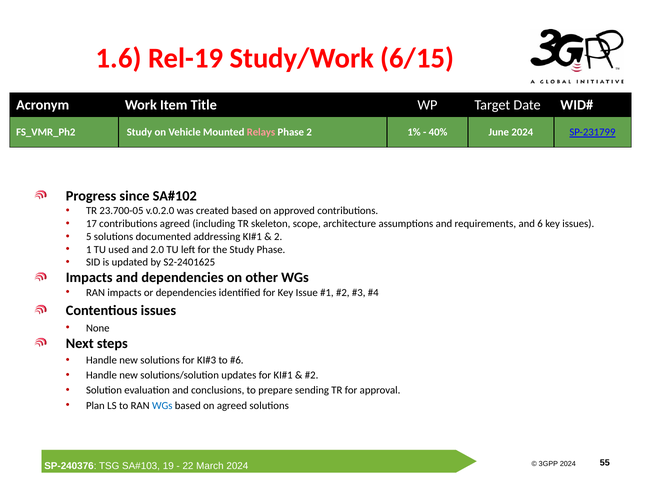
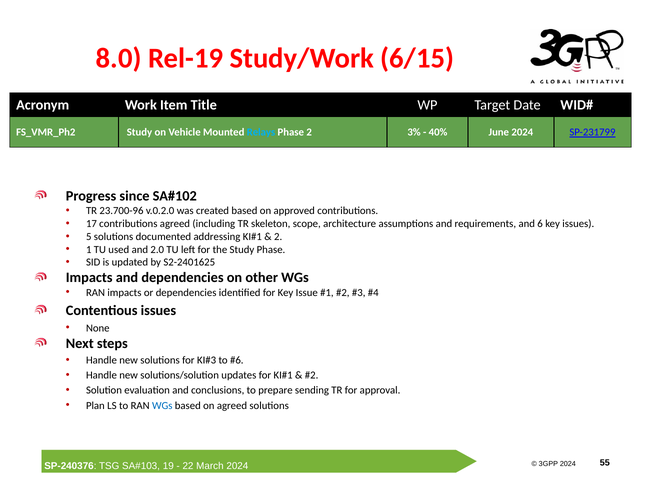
1.6: 1.6 -> 8.0 (119, 58)
Relays colour: pink -> light blue (261, 132)
1%: 1% -> 3% (414, 132)
23.700-05: 23.700-05 -> 23.700-96 (121, 211)
